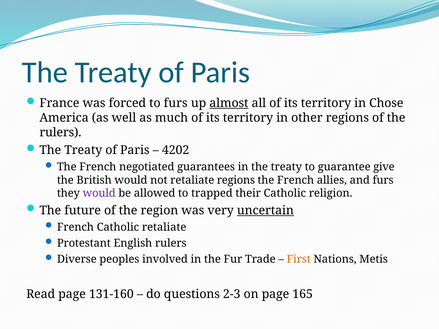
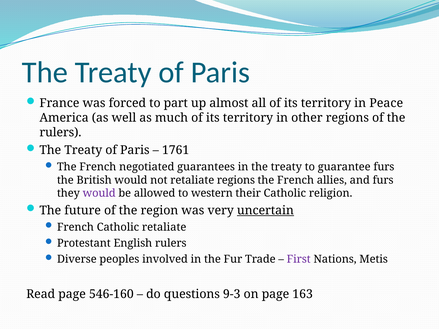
to furs: furs -> part (176, 103)
almost underline: present -> none (229, 103)
Chose: Chose -> Peace (386, 103)
4202: 4202 -> 1761 (176, 150)
guarantee give: give -> furs (384, 167)
trapped: trapped -> western (212, 193)
First colour: orange -> purple (299, 259)
131-160: 131-160 -> 546-160 (111, 294)
2-3: 2-3 -> 9-3 (232, 294)
165: 165 -> 163 (303, 294)
